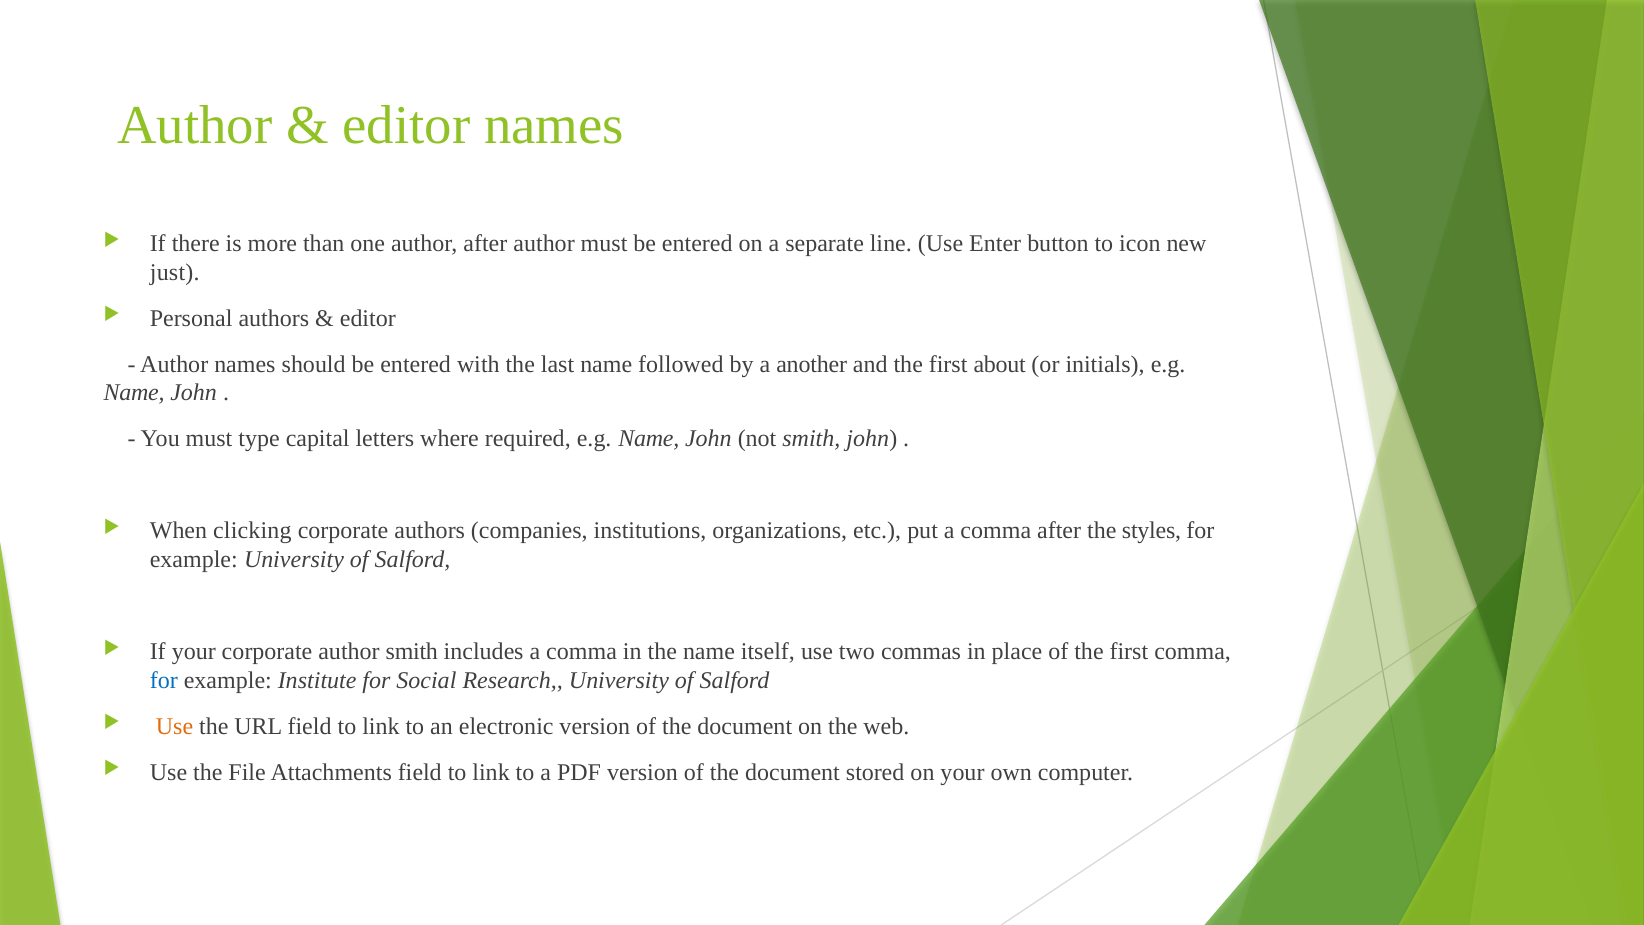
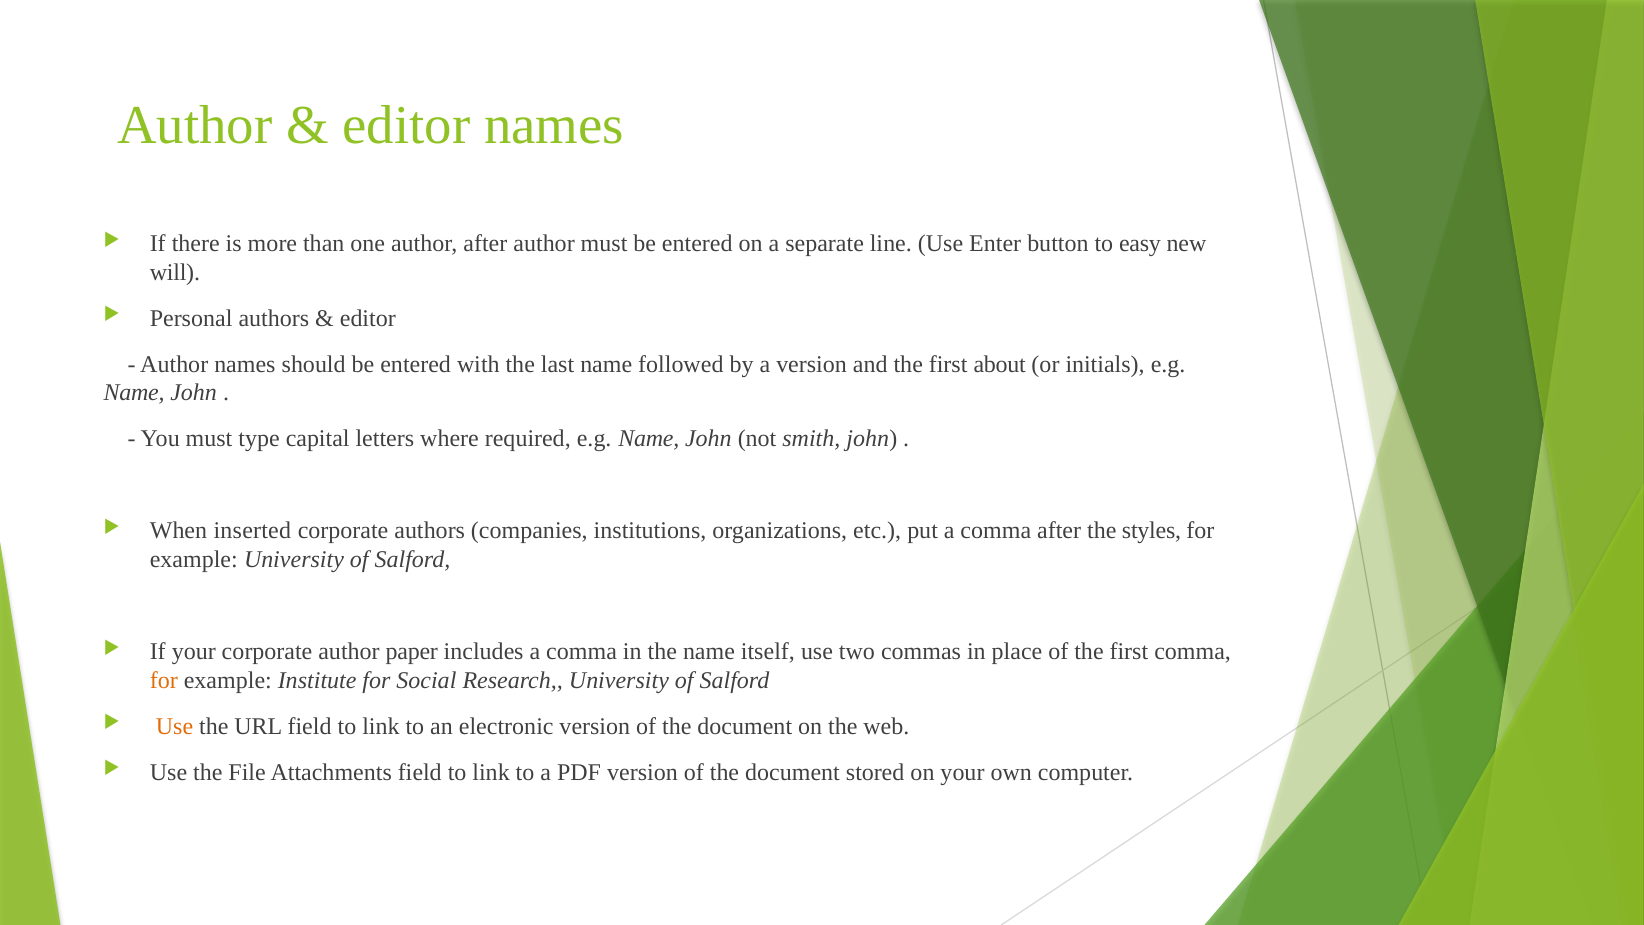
icon: icon -> easy (1140, 244)
just: just -> will (175, 272)
a another: another -> version (812, 364)
clicking: clicking -> inserted (252, 531)
author smith: smith -> paper (412, 651)
for colour: blue -> orange (164, 680)
